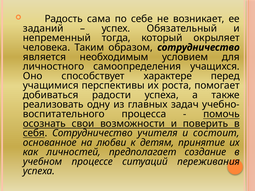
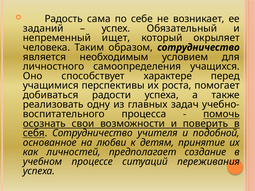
тогда: тогда -> ищет (116, 38)
состоит: состоит -> подобной (216, 133)
